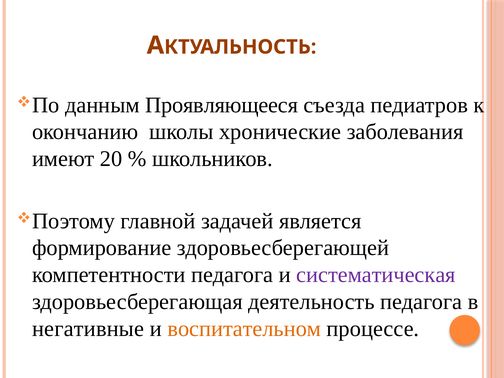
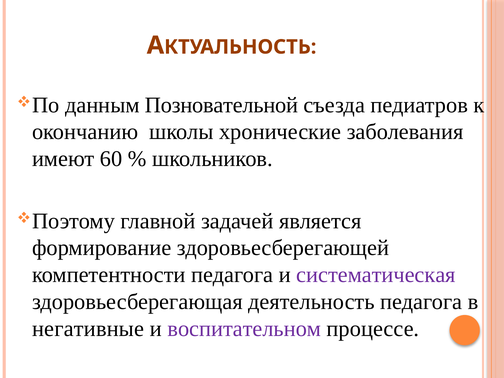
Проявляющееся: Проявляющееся -> Позновательной (222, 105)
20: 20 -> 60 (111, 159)
воспитательном colour: orange -> purple (244, 329)
